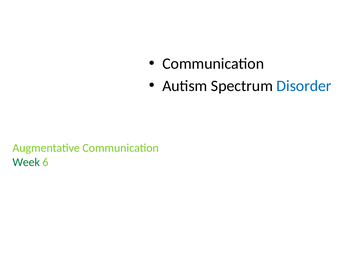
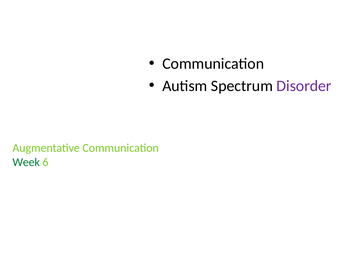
Disorder colour: blue -> purple (304, 86)
